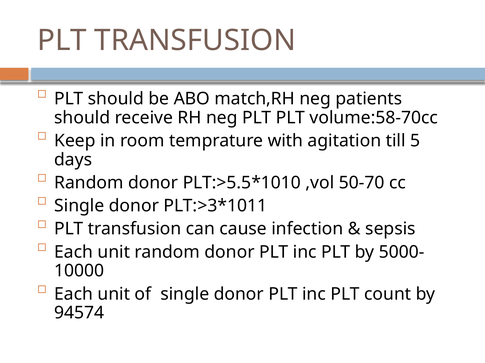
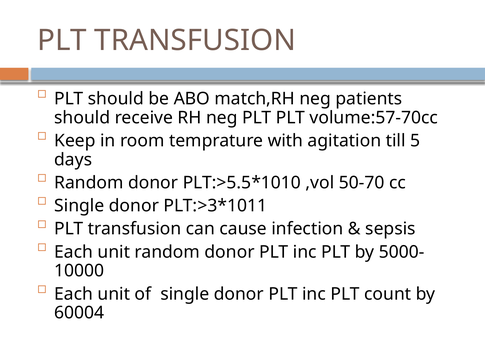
volume:58-70cc: volume:58-70cc -> volume:57-70cc (374, 118)
94574: 94574 -> 60004 (79, 313)
